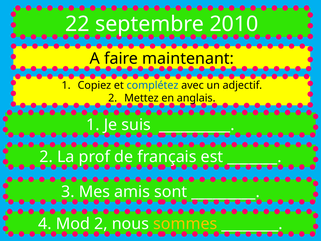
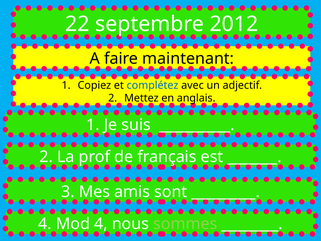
2010: 2010 -> 2012 (234, 24)
Mod 2: 2 -> 4 (101, 224)
sommes colour: yellow -> light green (185, 224)
